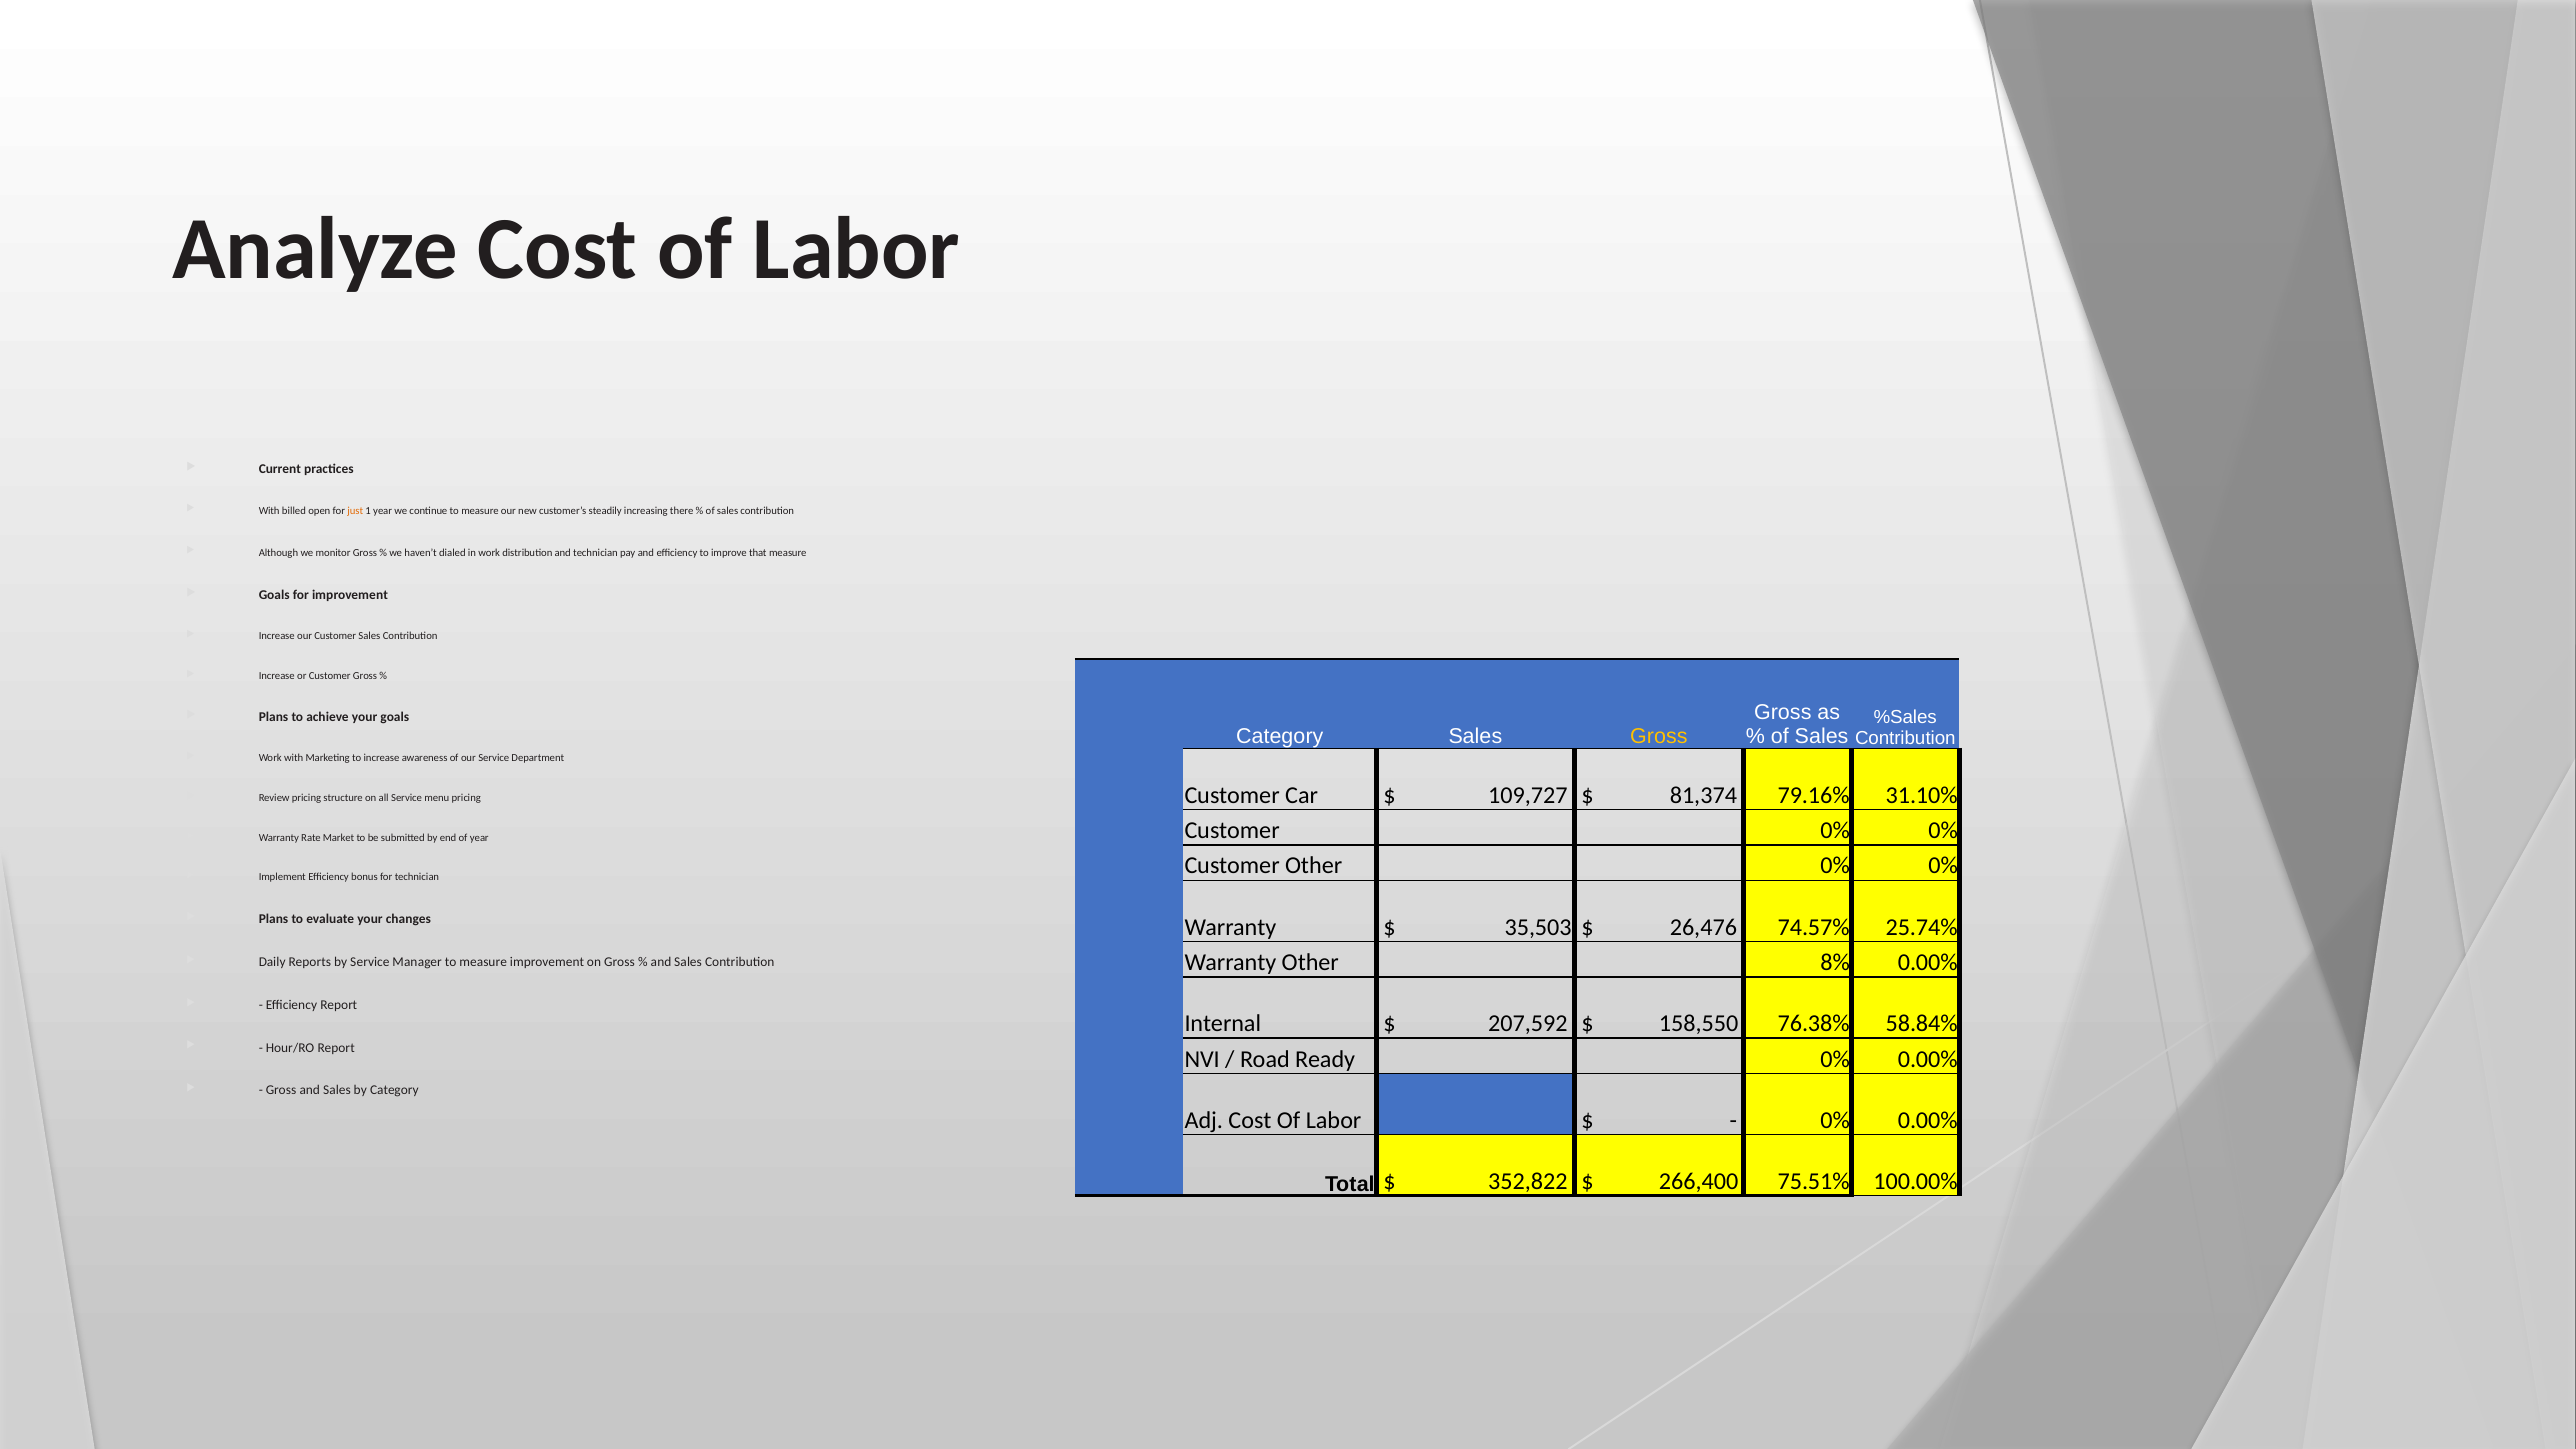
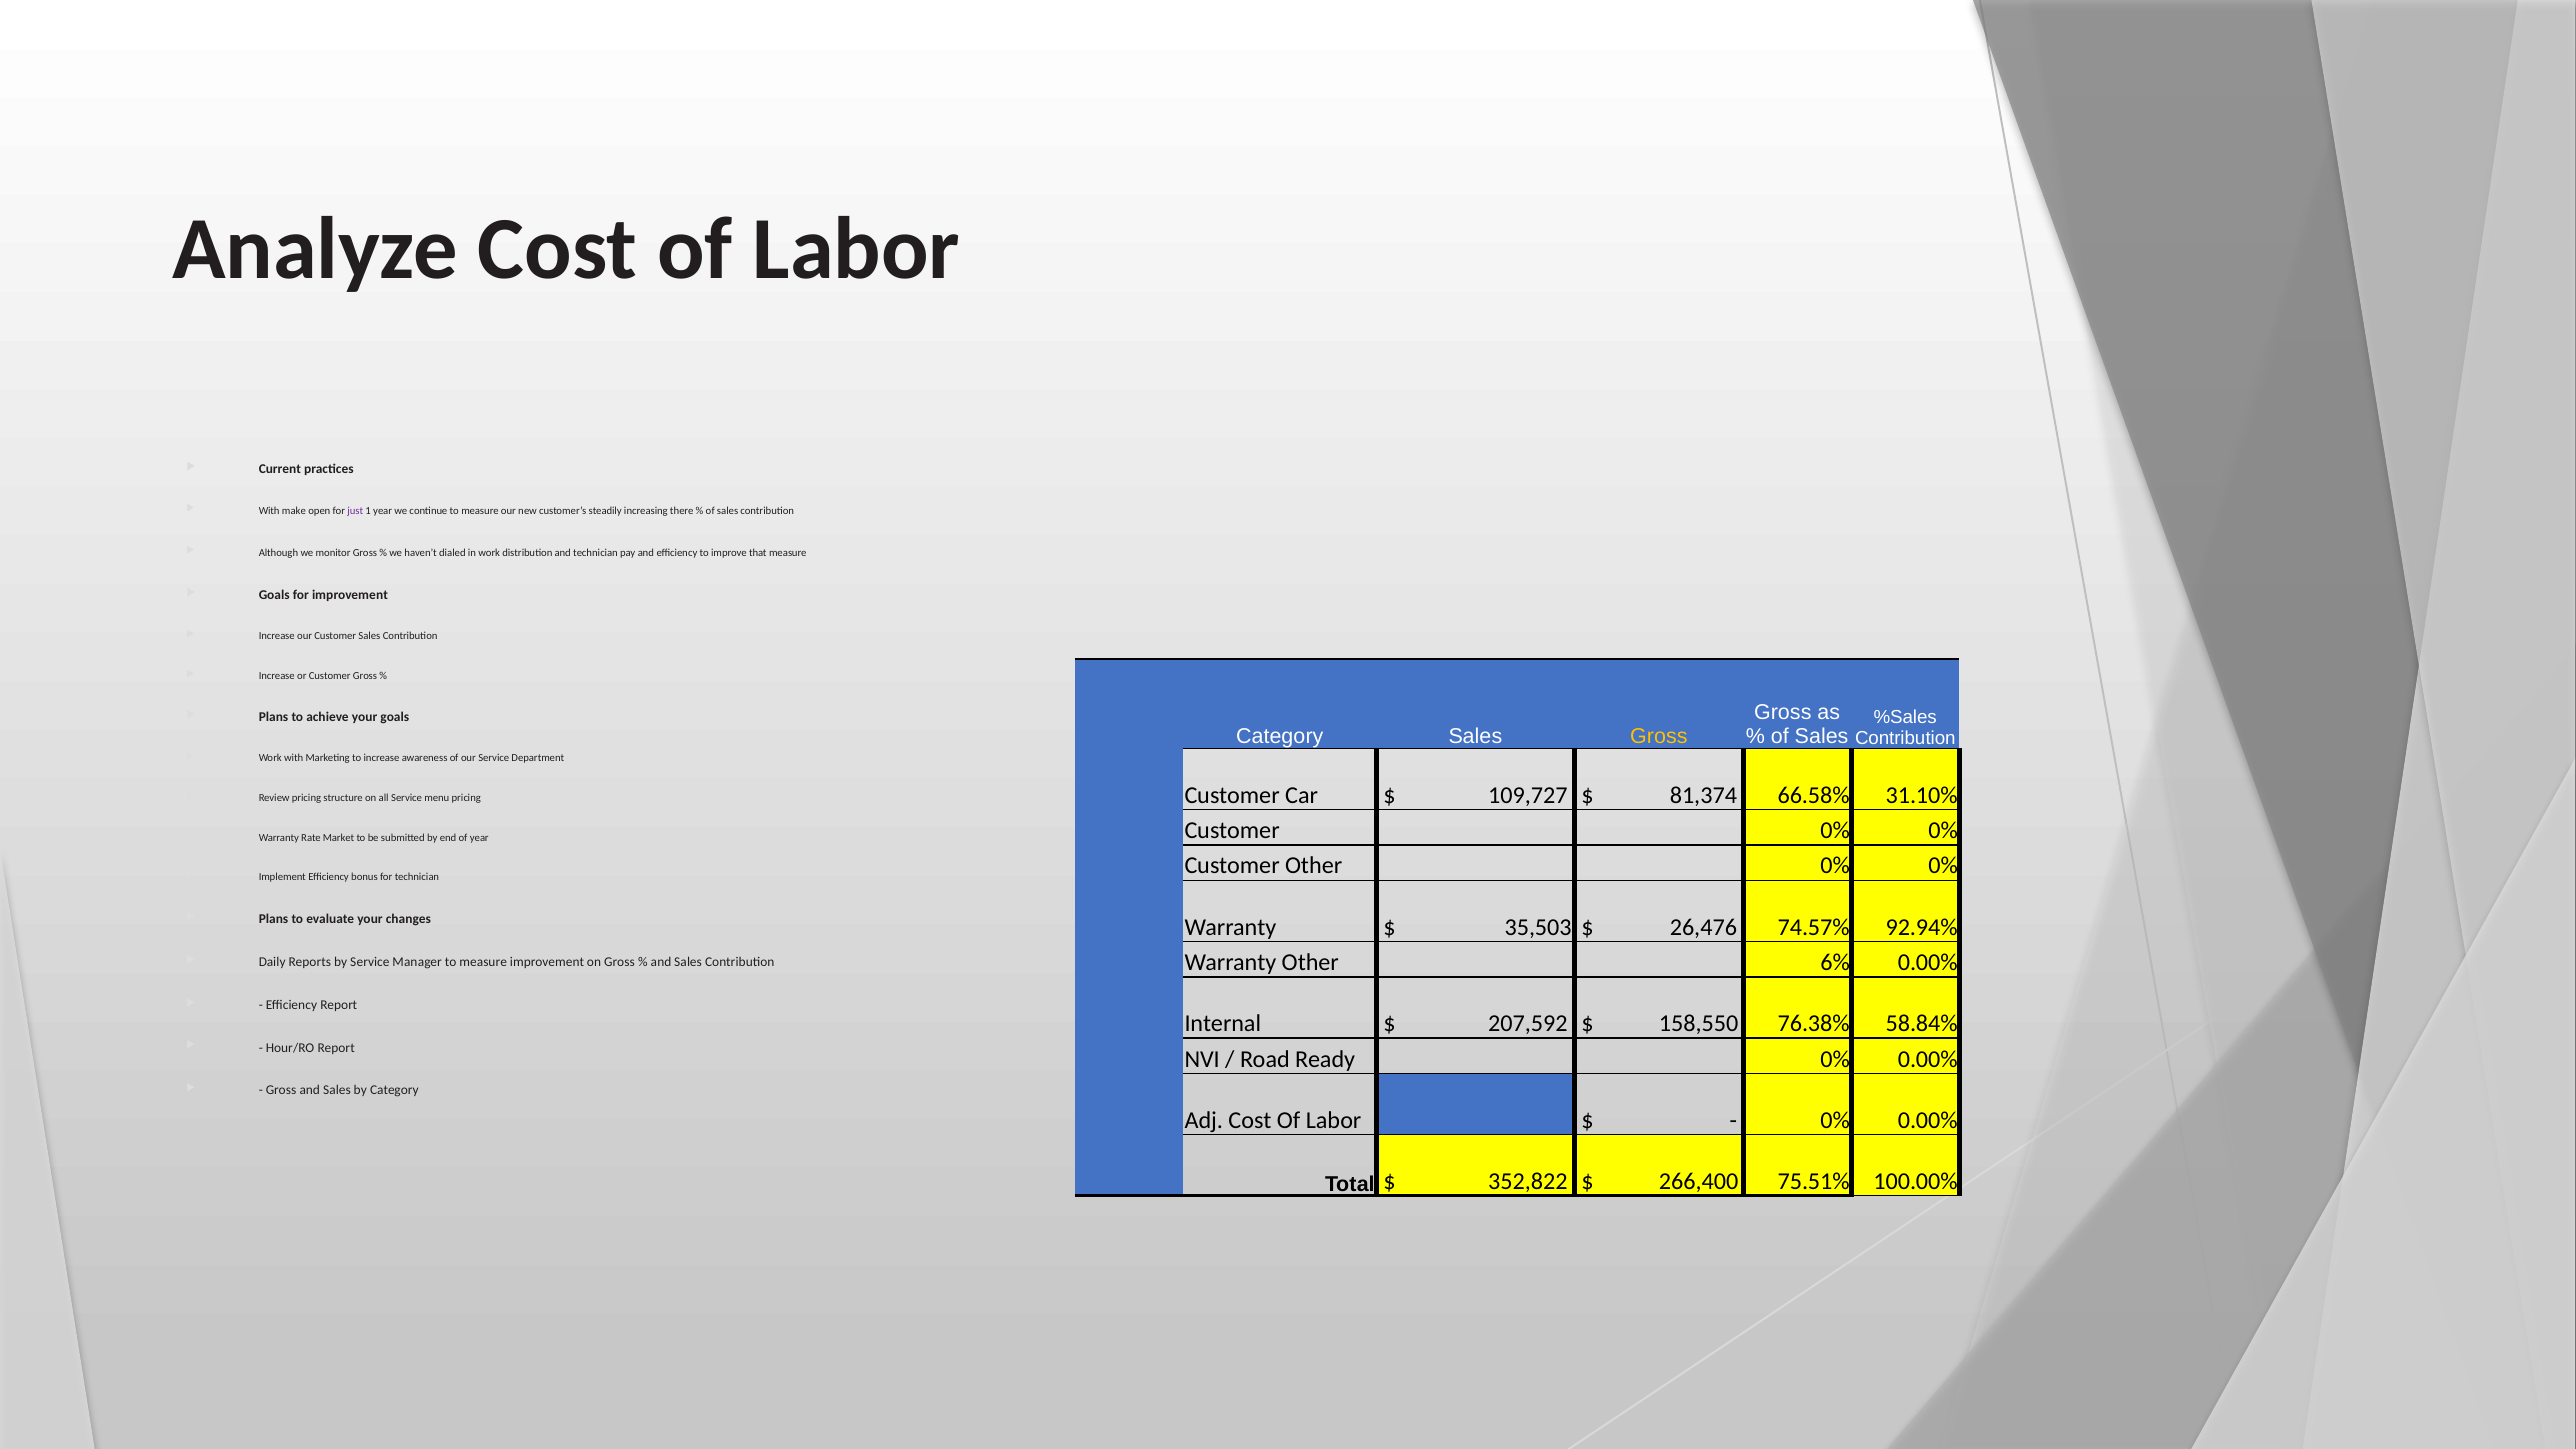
billed: billed -> make (294, 510)
just colour: orange -> purple (355, 510)
79.16%: 79.16% -> 66.58% (1814, 795)
25.74%: 25.74% -> 92.94% (1922, 927)
8%: 8% -> 6% (1835, 962)
